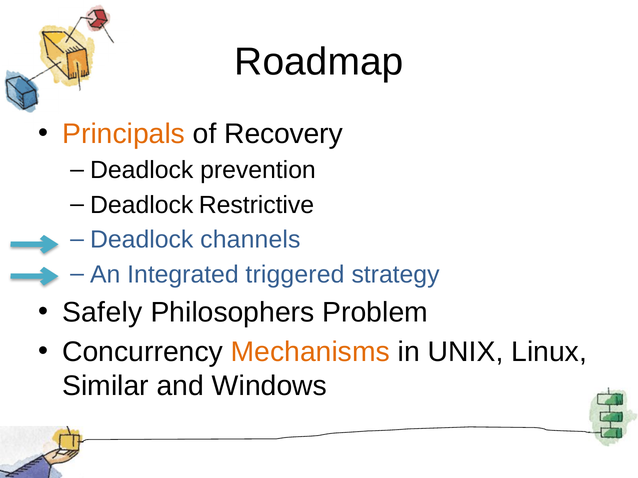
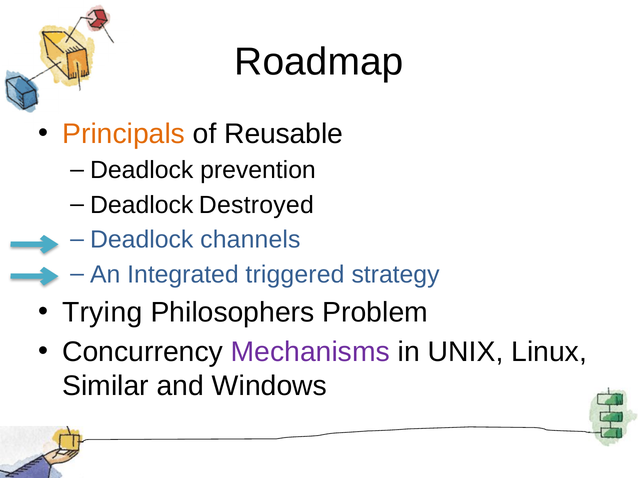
Recovery: Recovery -> Reusable (284, 134)
Restrictive: Restrictive -> Destroyed (256, 205)
Safely: Safely -> Trying (102, 313)
Mechanisms colour: orange -> purple (310, 352)
